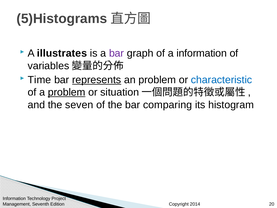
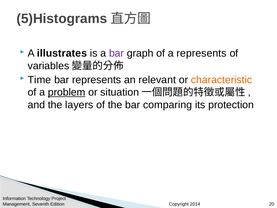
a information: information -> represents (202, 53)
represents underline: present -> none (97, 80)
an problem: problem -> relevant (157, 80)
characteristic colour: blue -> orange (222, 80)
seven: seven -> layers (79, 105)
histogram: histogram -> protection (231, 105)
